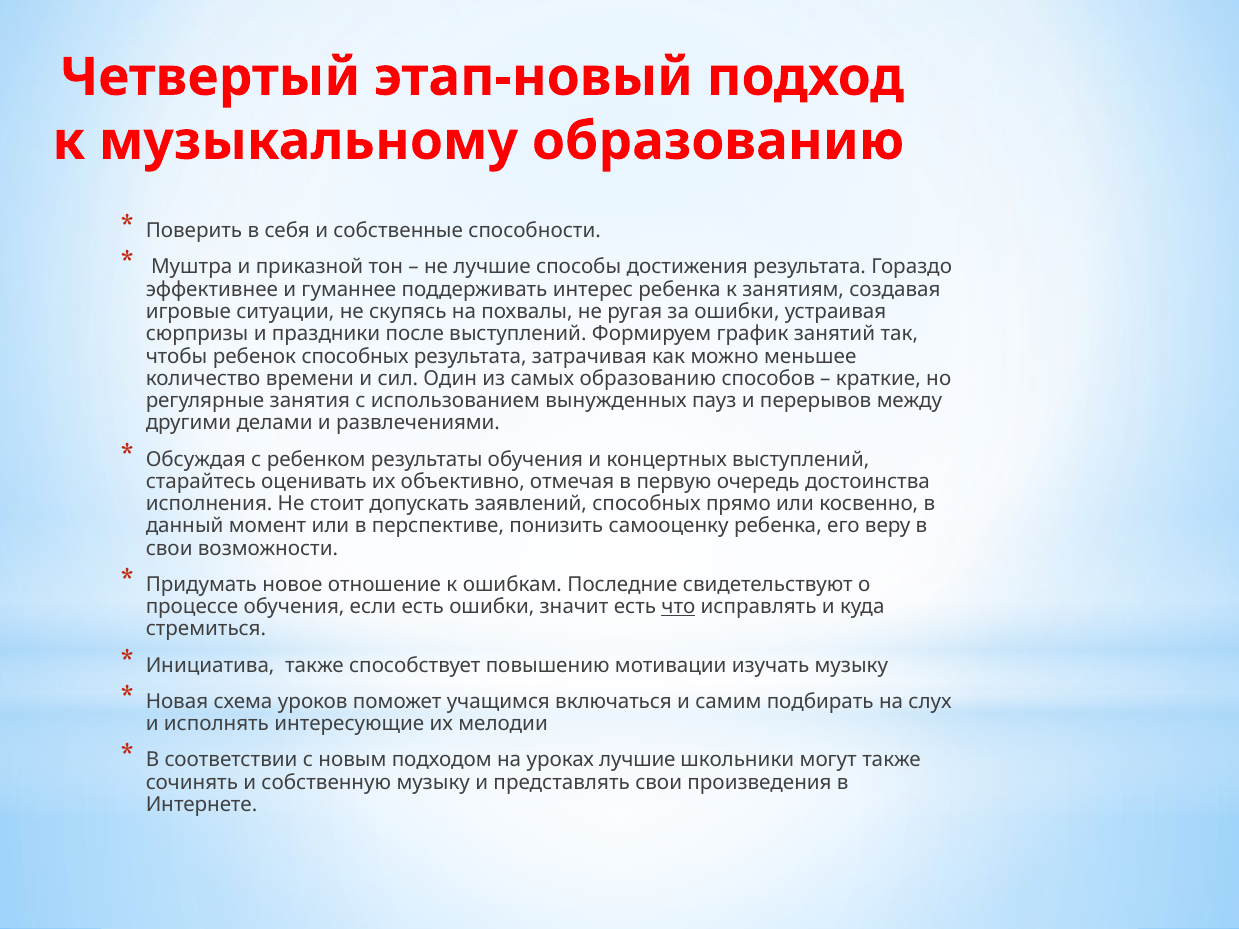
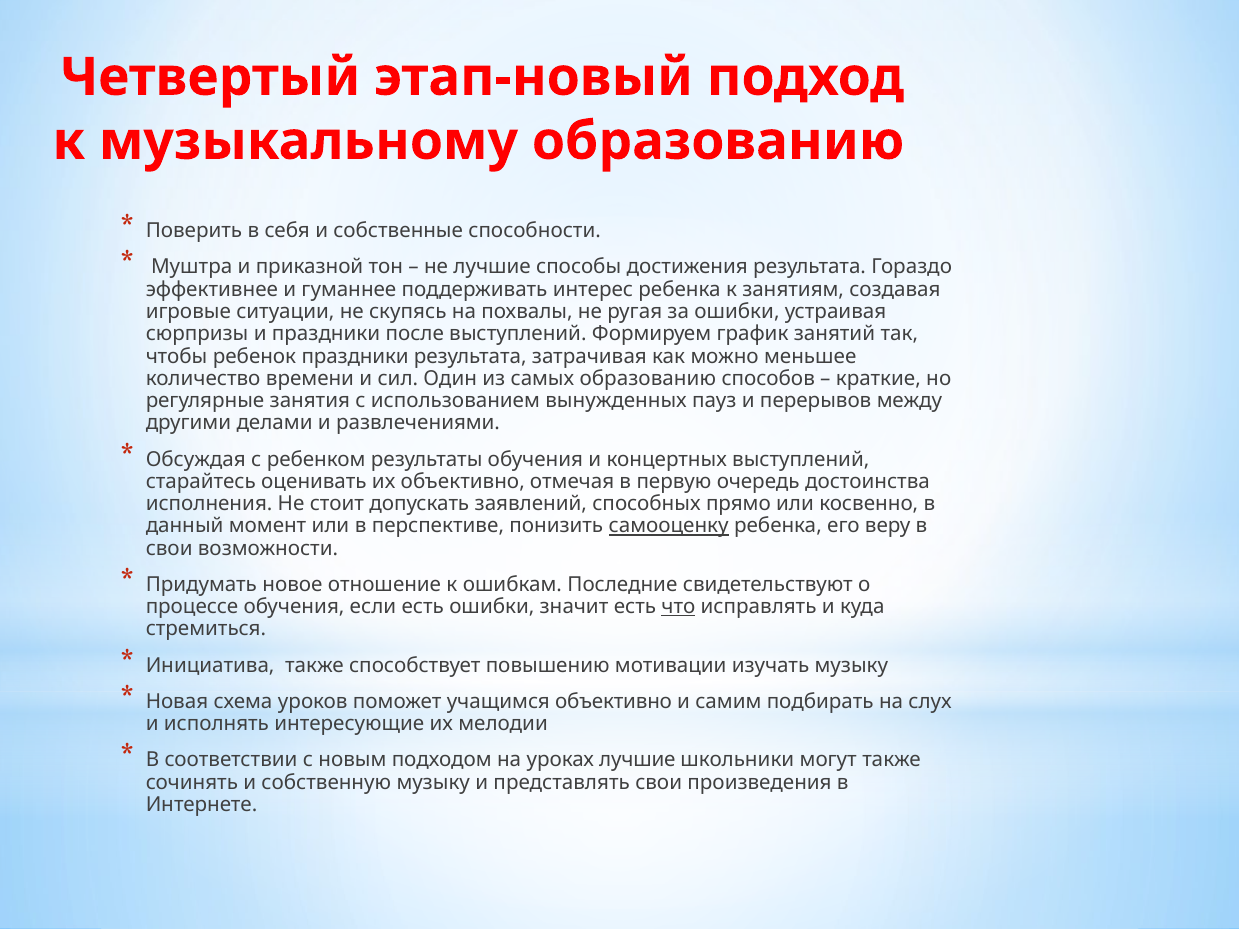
ребенок способных: способных -> праздники (355, 356)
самооценку underline: none -> present (669, 526)
учащимся включаться: включаться -> объективно (614, 702)
